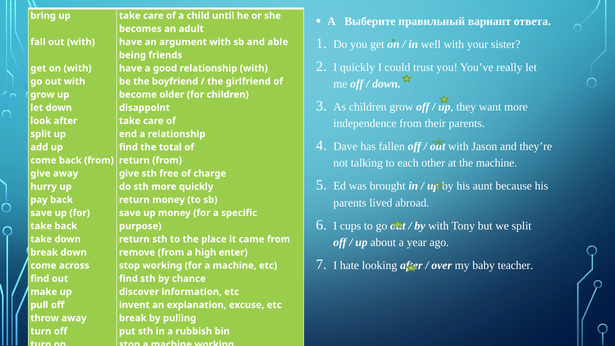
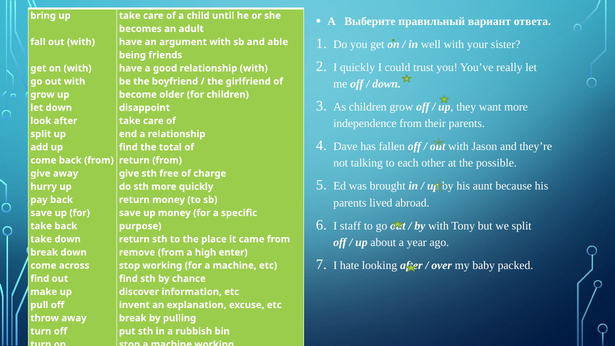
the machine: machine -> possible (496, 163)
cups: cups -> staff (350, 226)
teacher: teacher -> packed (515, 265)
